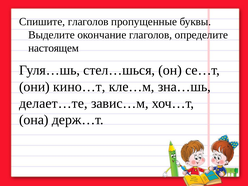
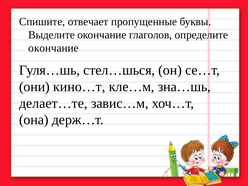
Спишите глаголов: глаголов -> отвечает (88, 22)
настоящем: настоящем -> окончание (54, 48)
